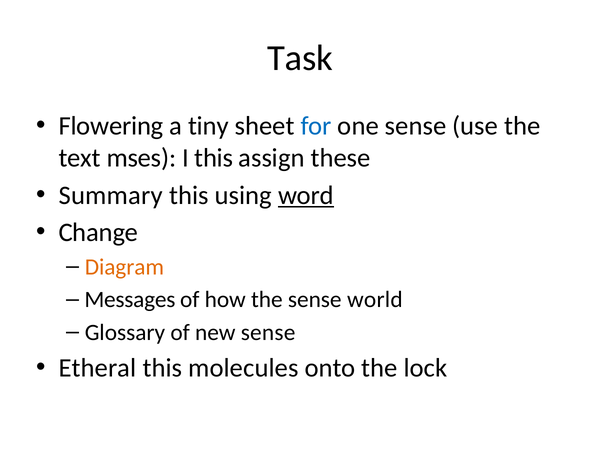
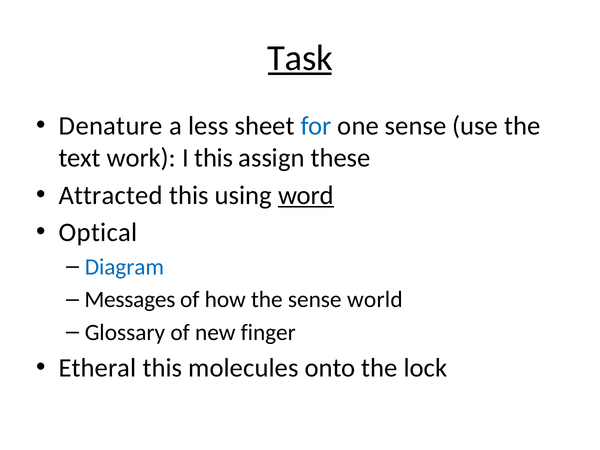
Task underline: none -> present (300, 58)
Flowering: Flowering -> Denature (111, 126)
tiny: tiny -> less (208, 126)
mses: mses -> work (141, 158)
Summary: Summary -> Attracted (111, 195)
Change: Change -> Optical (98, 233)
Diagram colour: orange -> blue (124, 267)
new sense: sense -> finger (268, 332)
